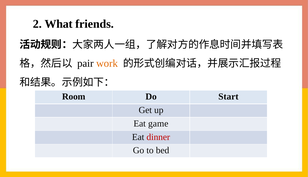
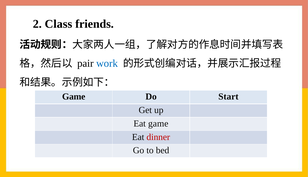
What: What -> Class (58, 24)
work colour: orange -> blue (107, 64)
Room: Room -> Game (74, 97)
